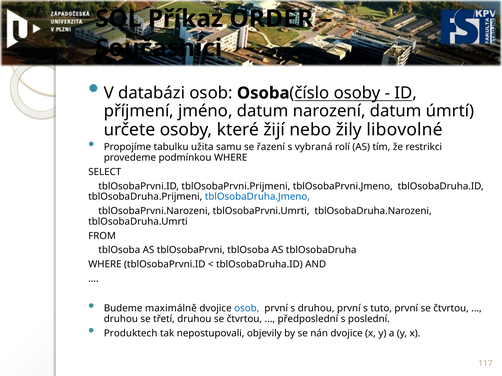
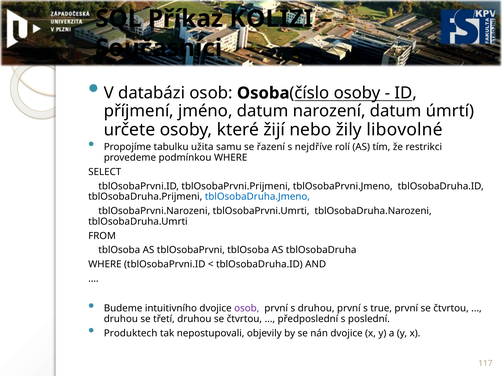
ORDER: ORDER -> KOLIZI (271, 19)
vybraná: vybraná -> nejdříve (314, 147)
maximálně: maximálně -> intuitivního (171, 309)
osob colour: blue -> purple (247, 309)
tuto: tuto -> true (381, 309)
